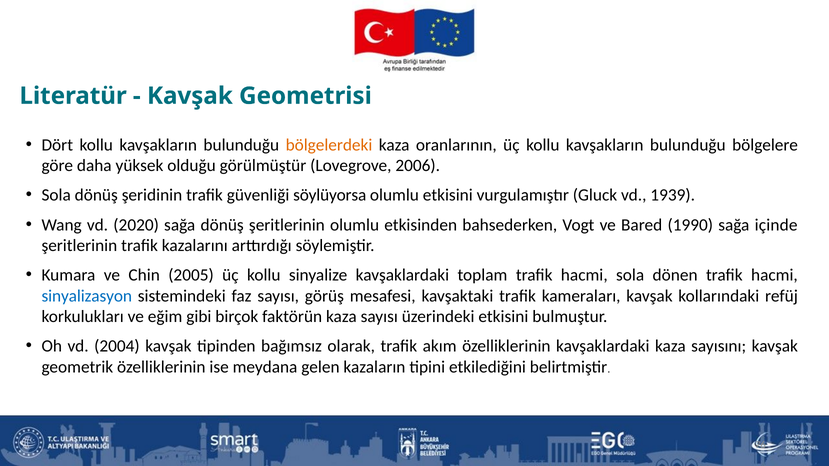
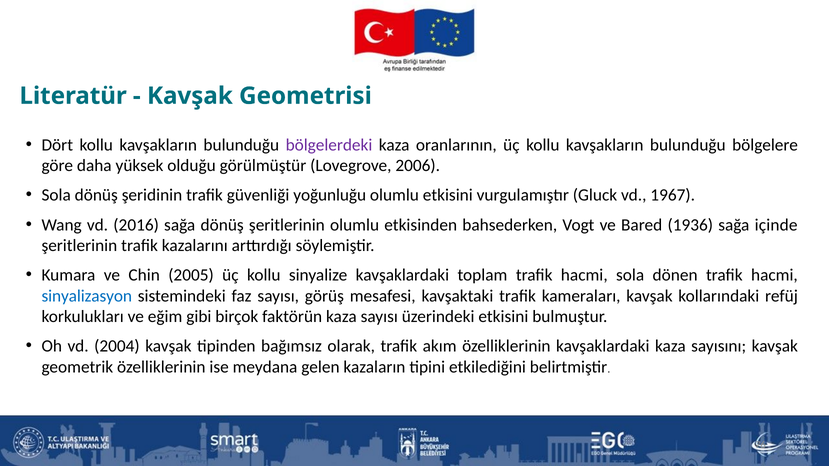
bölgelerdeki colour: orange -> purple (329, 145)
söylüyorsa: söylüyorsa -> yoğunluğu (330, 195)
1939: 1939 -> 1967 (673, 195)
2020: 2020 -> 2016 (136, 225)
1990: 1990 -> 1936 (690, 225)
